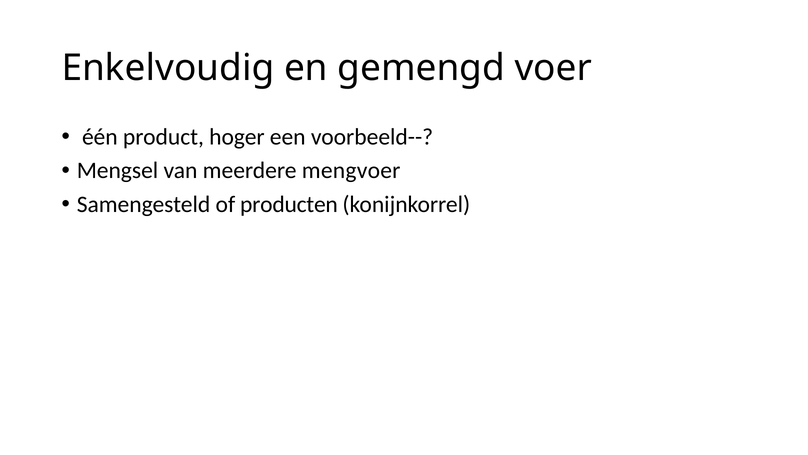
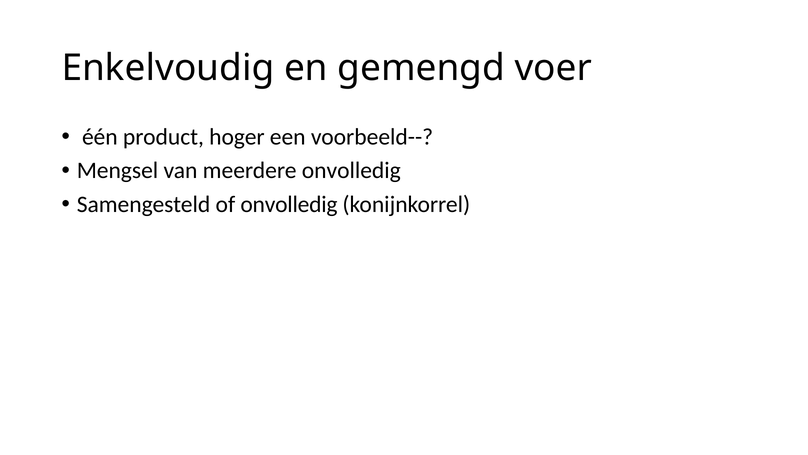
meerdere mengvoer: mengvoer -> onvolledig (351, 170)
of producten: producten -> onvolledig (289, 204)
